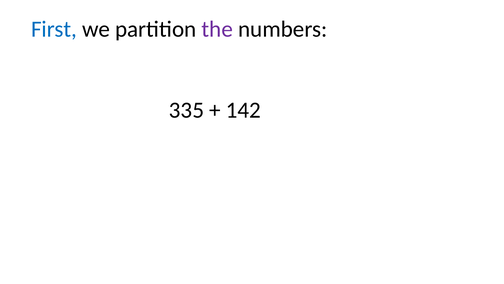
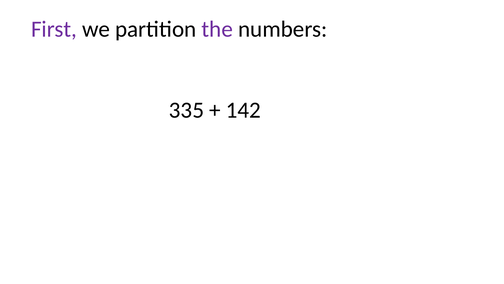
First colour: blue -> purple (54, 29)
